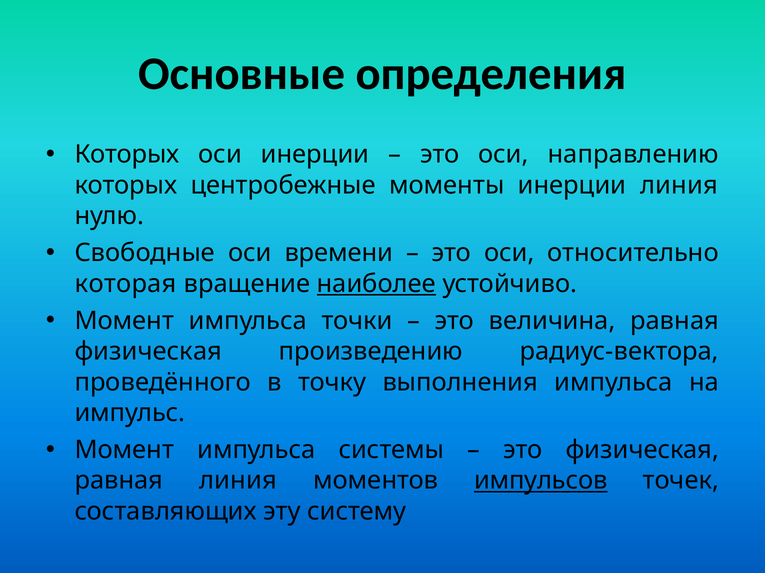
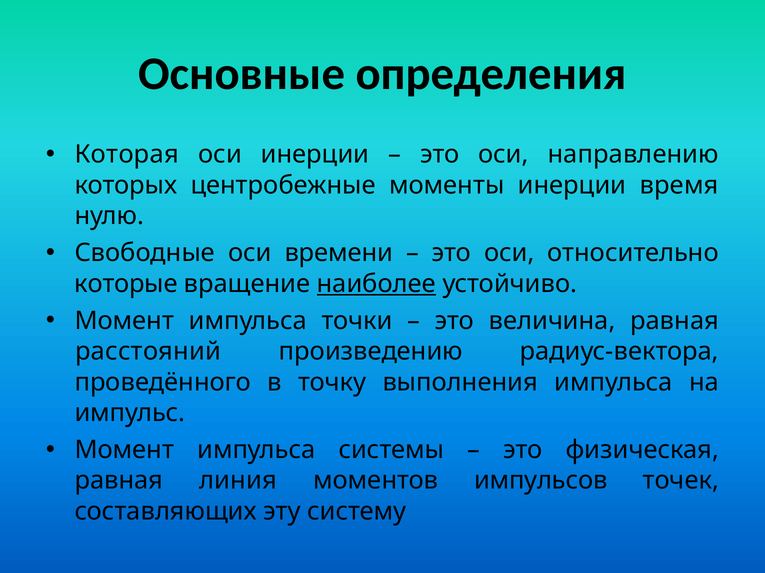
Которых: Которых -> Которая (127, 155)
инерции линия: линия -> время (679, 185)
которая: которая -> которые (126, 284)
физическая: физическая -> расстояний (148, 352)
импульсов underline: present -> none (541, 481)
